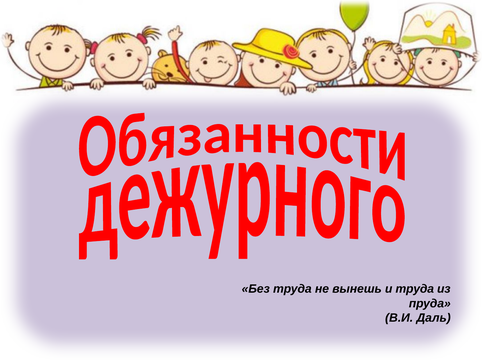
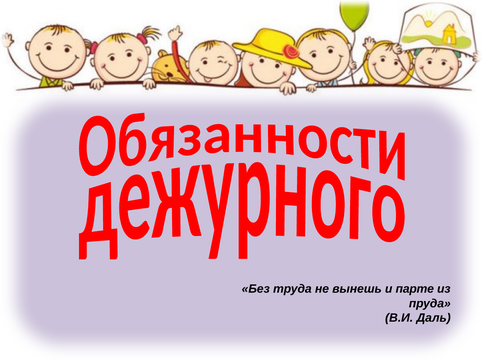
и труда: труда -> парте (415, 289)
